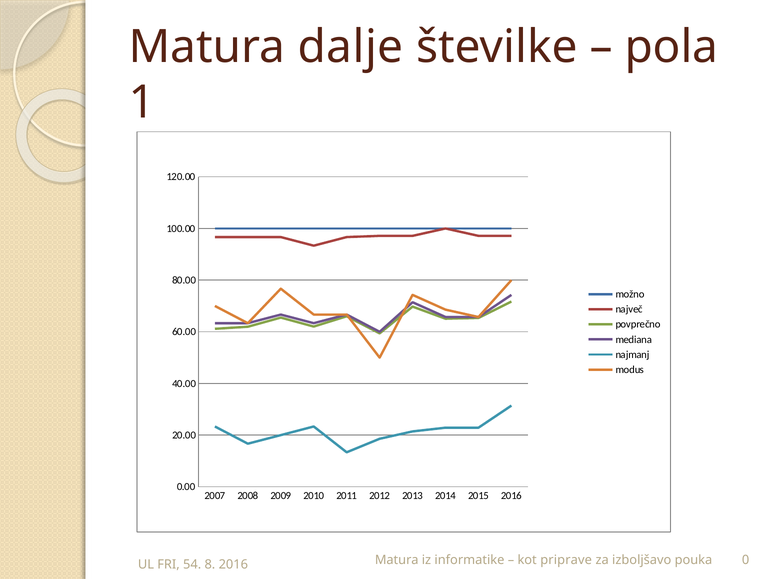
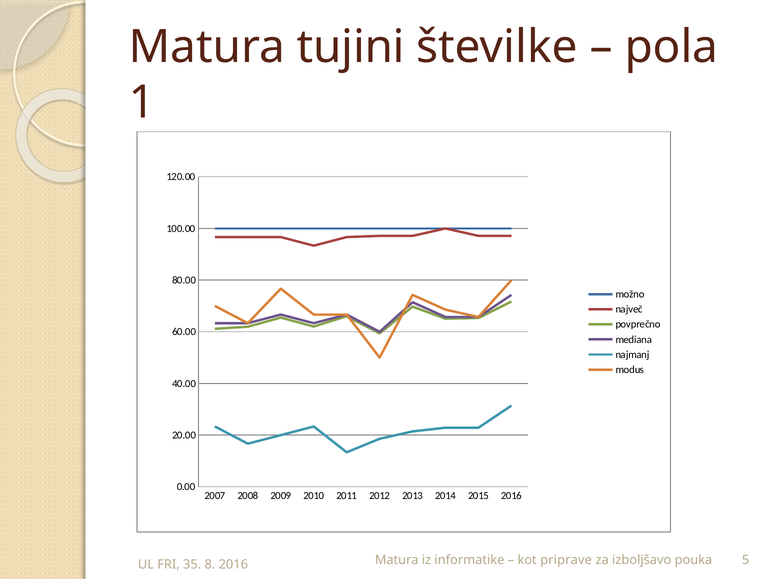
dalje: dalje -> tujini (351, 47)
0: 0 -> 5 (746, 559)
54: 54 -> 35 (192, 564)
